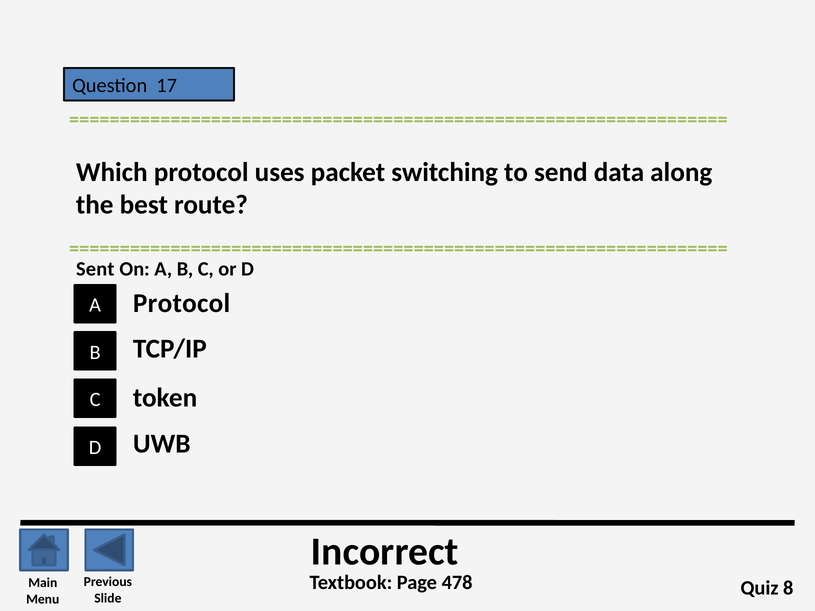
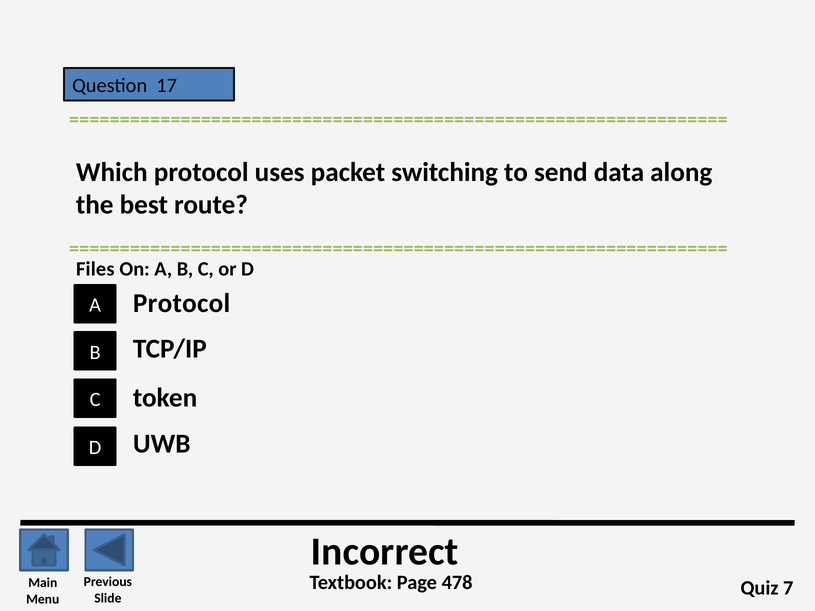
Sent: Sent -> Files (95, 269)
8: 8 -> 7 (788, 588)
